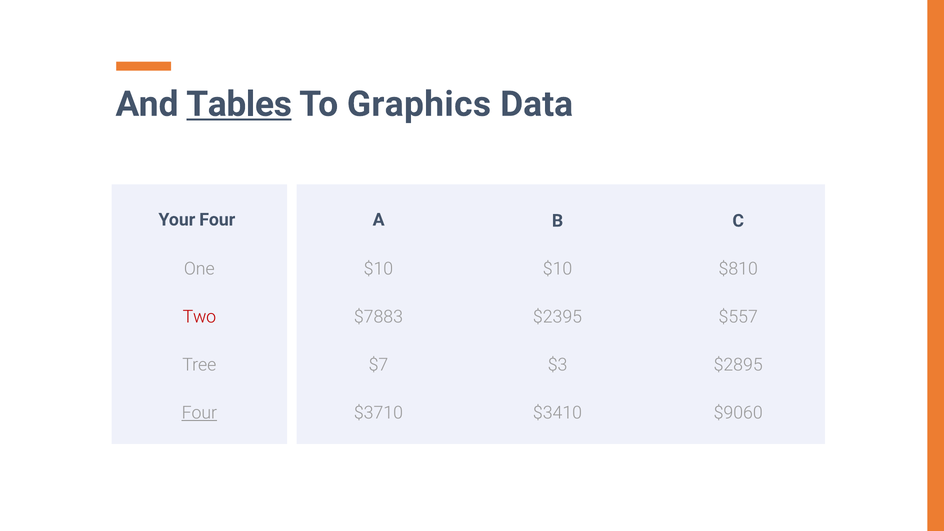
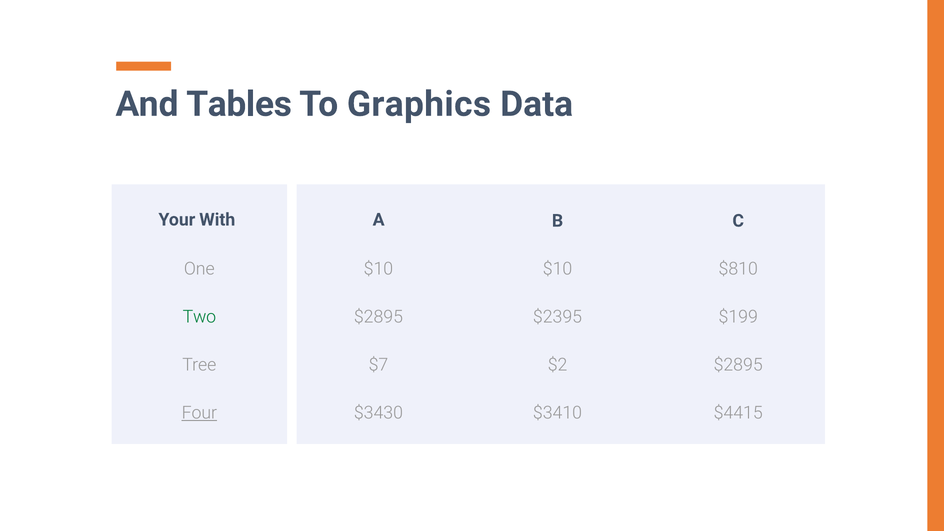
Tables underline: present -> none (239, 104)
Your Four: Four -> With (217, 220)
Two colour: red -> green (199, 317)
$7883: $7883 -> $2895 (378, 317)
$557: $557 -> $199 (738, 317)
$3: $3 -> $2 (558, 365)
$3710: $3710 -> $3430 (378, 413)
$9060: $9060 -> $4415 (738, 413)
